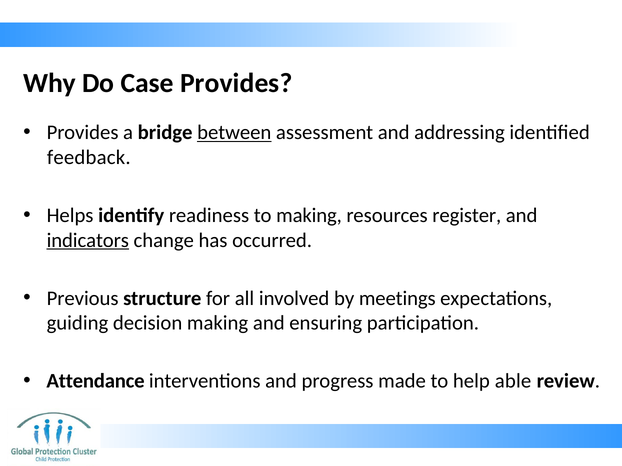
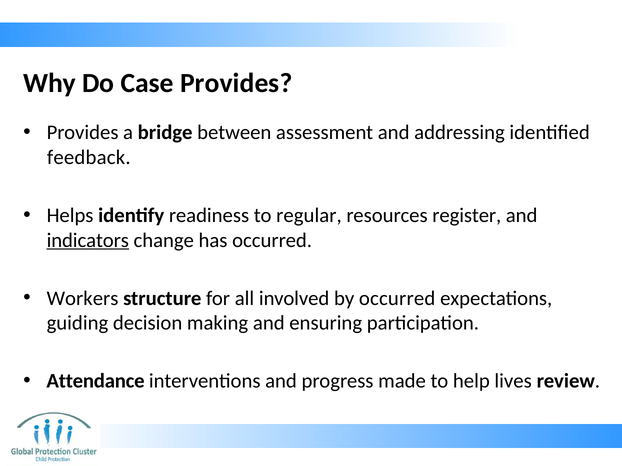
between underline: present -> none (234, 133)
to making: making -> regular (309, 216)
Previous: Previous -> Workers (83, 298)
by meetings: meetings -> occurred (397, 298)
able: able -> lives (513, 381)
